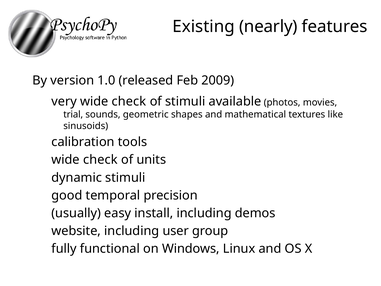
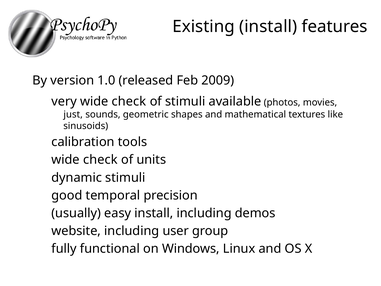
Existing nearly: nearly -> install (268, 27)
trial: trial -> just (73, 114)
